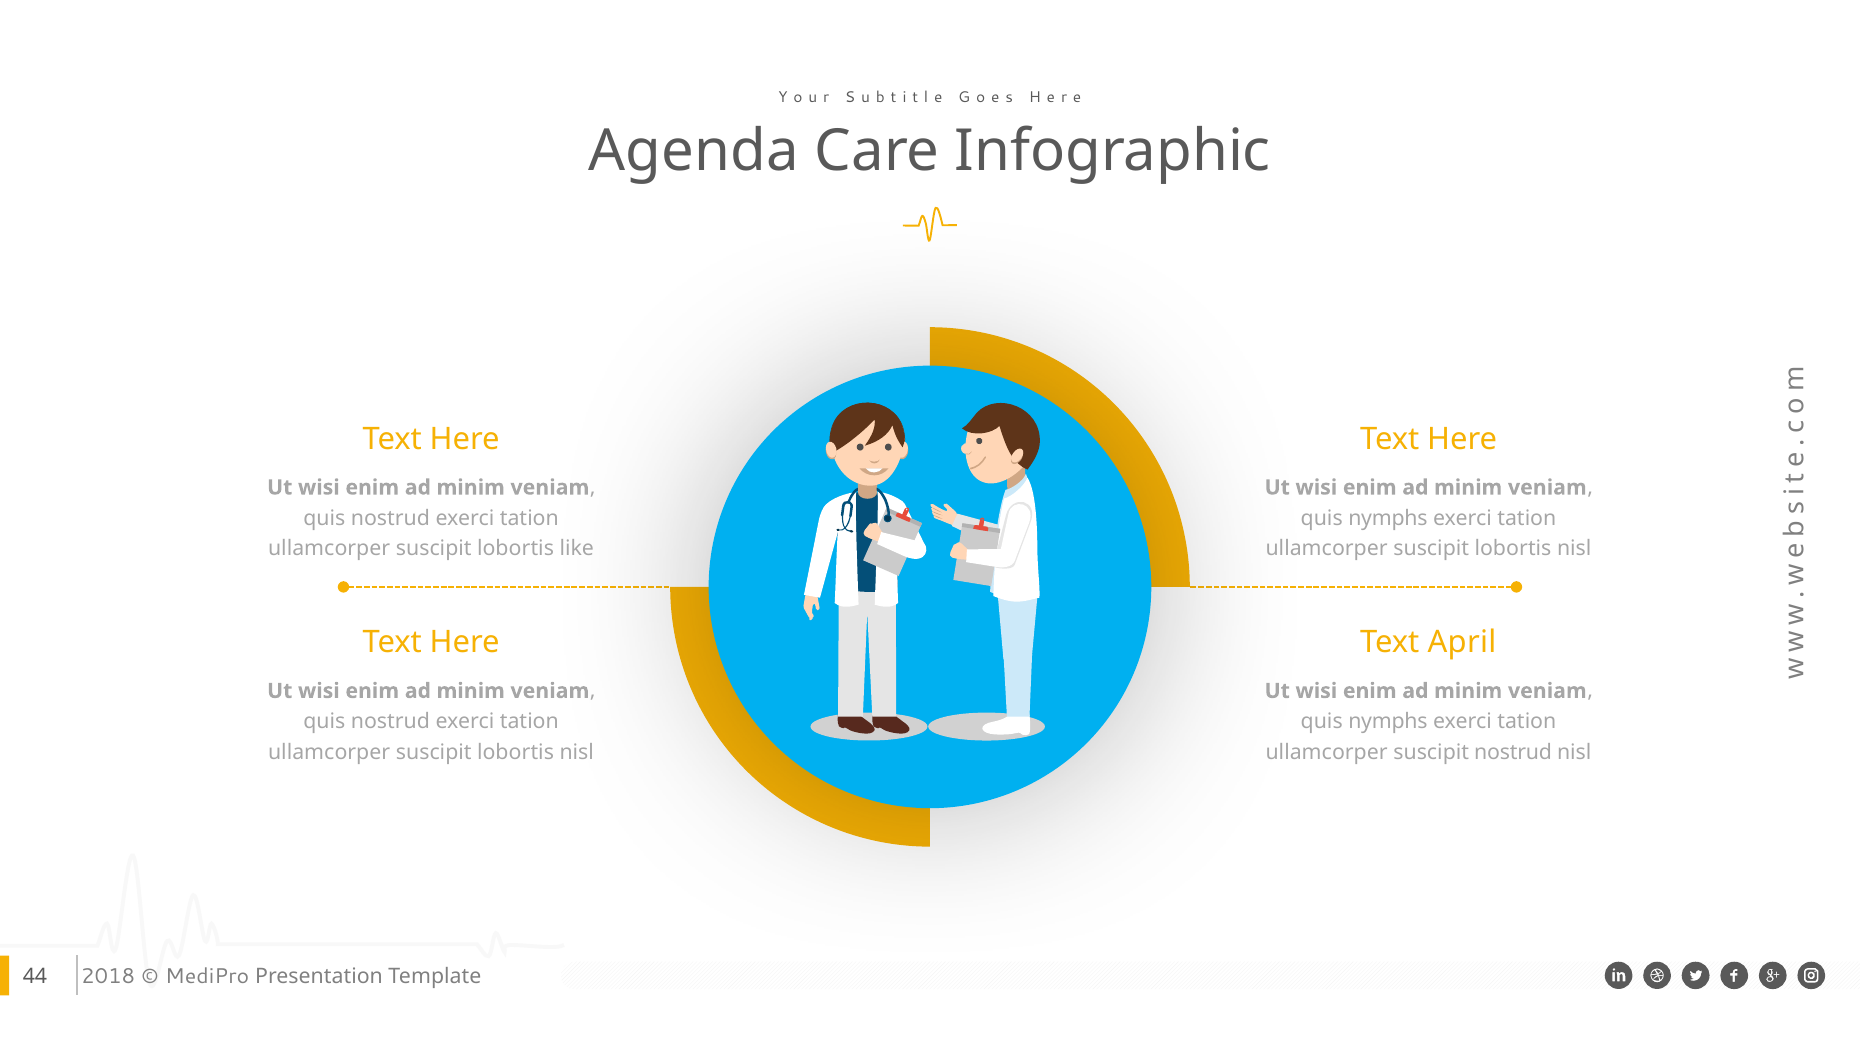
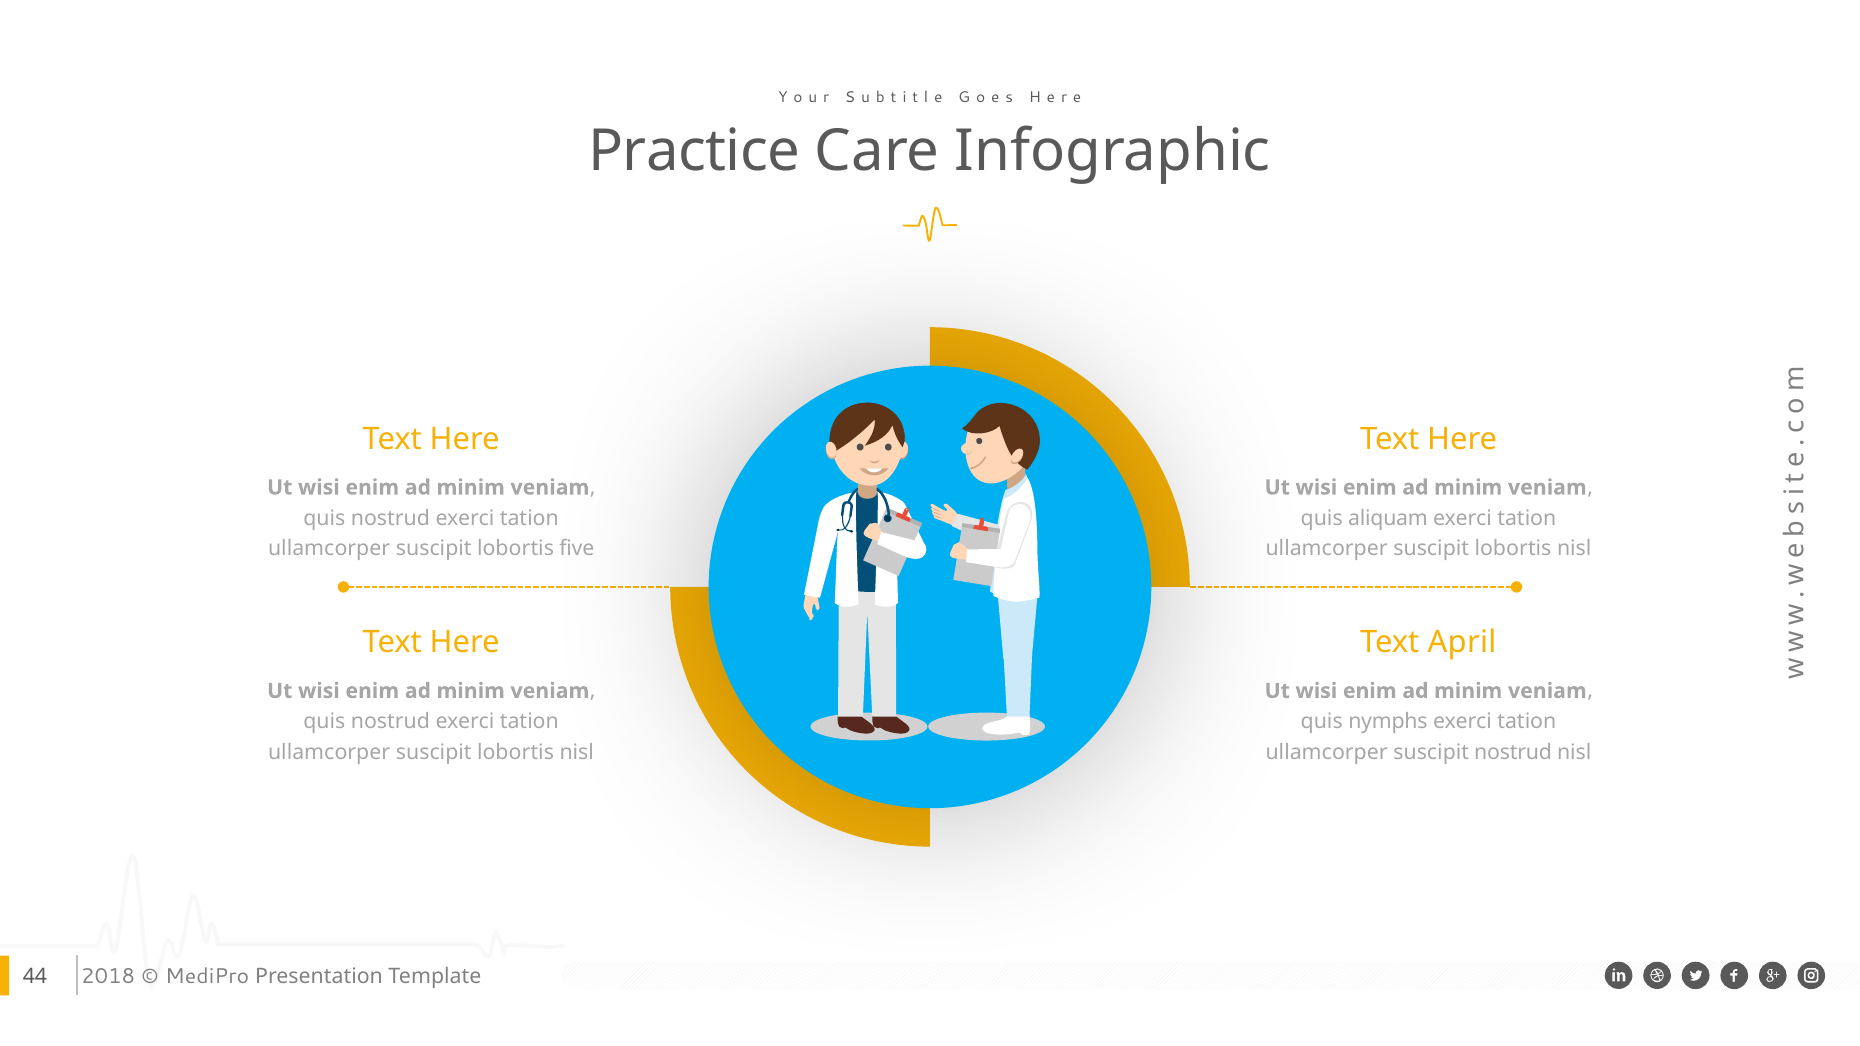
Agenda: Agenda -> Practice (694, 151)
nymphs: nymphs -> aliquam (1388, 518)
like: like -> five (577, 549)
